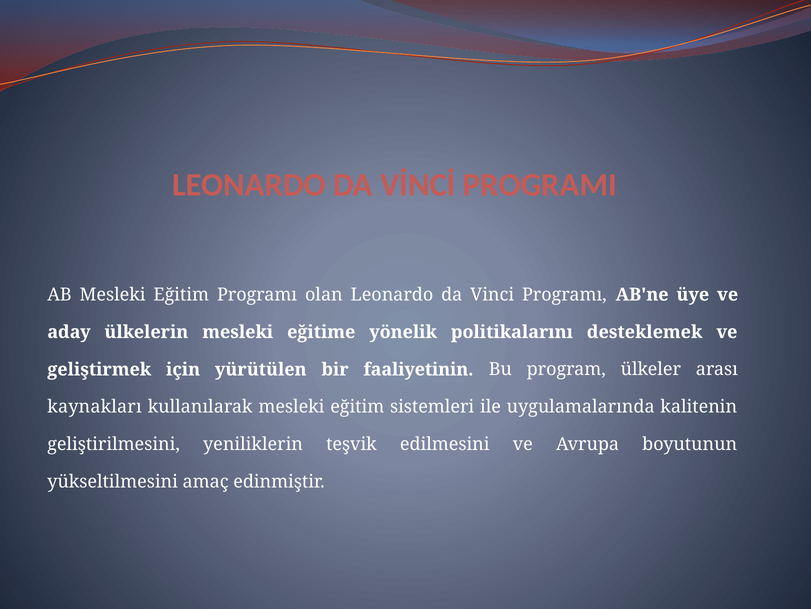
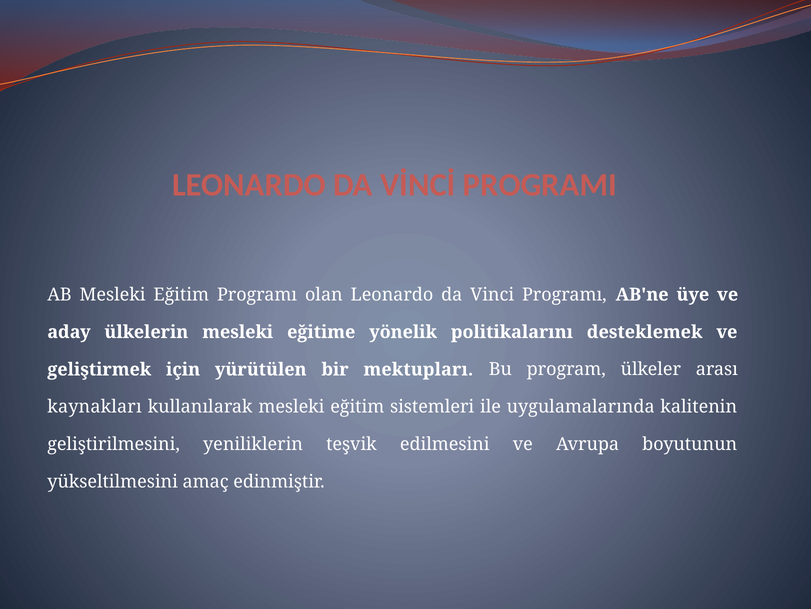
faaliyetinin: faaliyetinin -> mektupları (418, 369)
